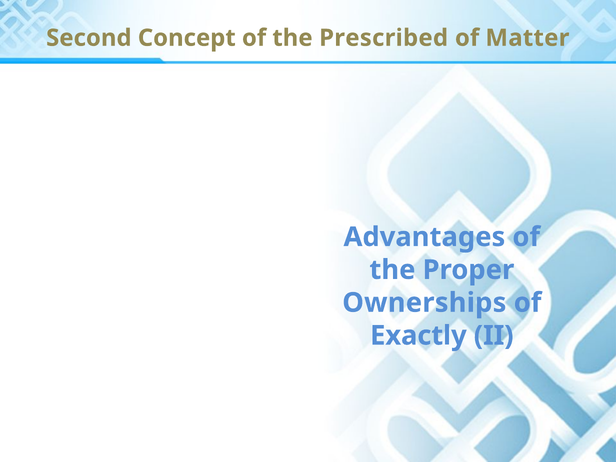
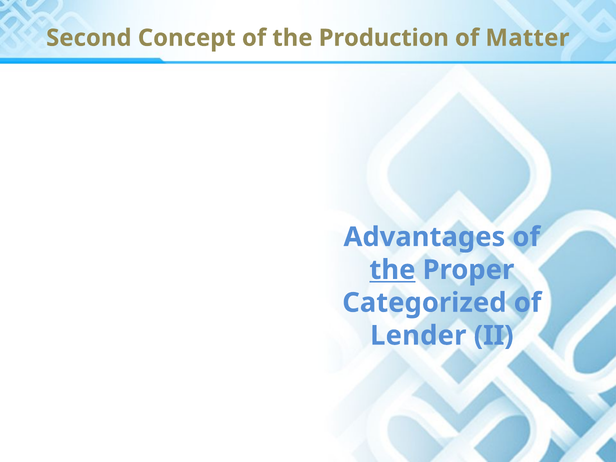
Prescribed: Prescribed -> Production (384, 38)
the underline: none -> present (392, 270)
Ownerships: Ownerships -> Categorized (424, 303)
Exactly: Exactly -> Lender (418, 336)
